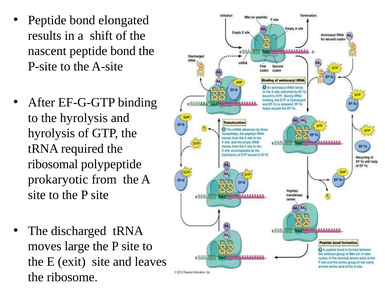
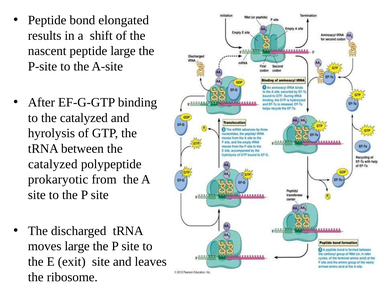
nascent peptide bond: bond -> large (123, 51)
to the hyrolysis: hyrolysis -> catalyzed (84, 118)
required: required -> between (82, 148)
ribosomal: ribosomal -> catalyzed (53, 164)
